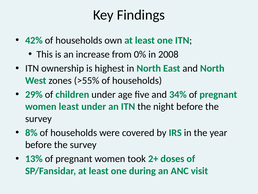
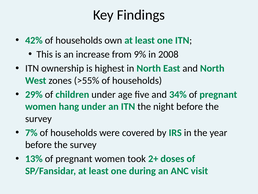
0%: 0% -> 9% (140, 54)
women least: least -> hang (69, 106)
8%: 8% -> 7% (31, 132)
